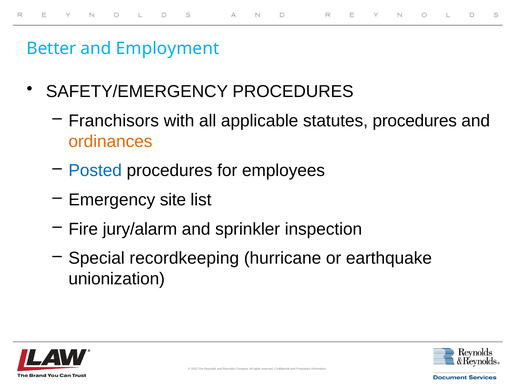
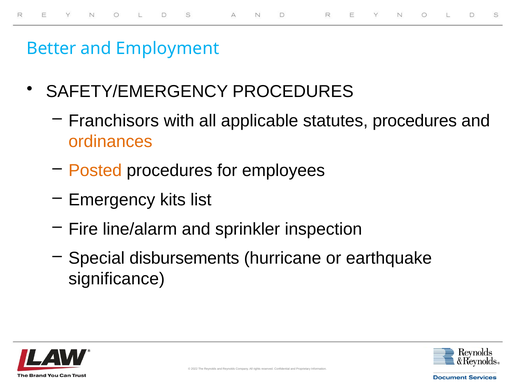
Posted colour: blue -> orange (95, 170)
site: site -> kits (173, 199)
jury/alarm: jury/alarm -> line/alarm (140, 229)
recordkeeping: recordkeeping -> disbursements (184, 258)
unionization: unionization -> significance (117, 278)
